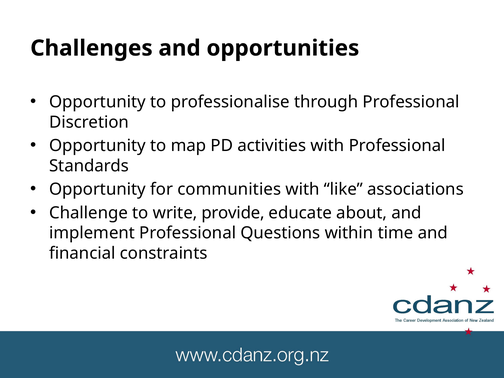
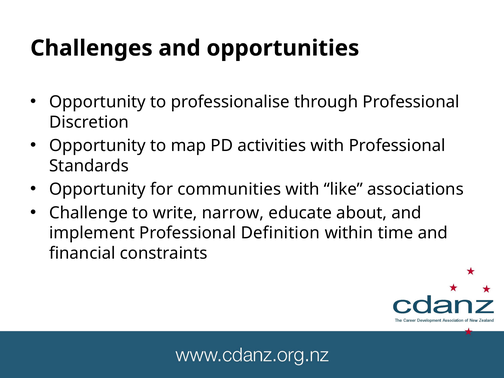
provide: provide -> narrow (233, 213)
Questions: Questions -> Definition (280, 233)
